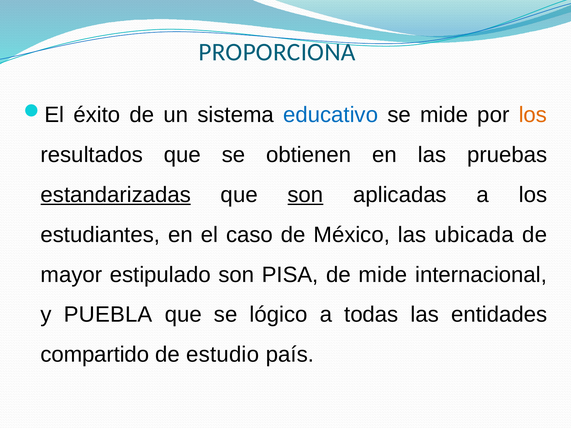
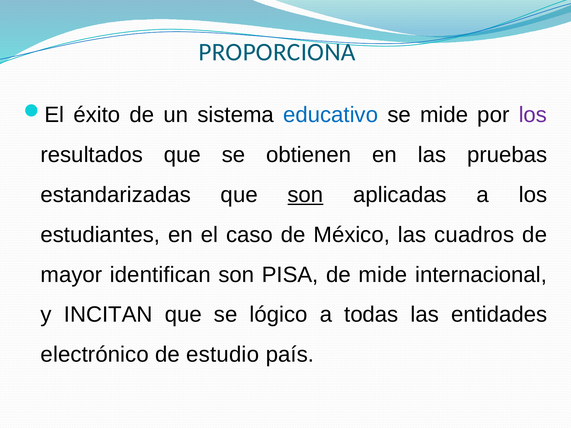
los colour: orange -> purple (533, 115)
estandarizadas underline: present -> none (116, 195)
ubicada: ubicada -> cuadros (474, 235)
estipulado: estipulado -> identifican (160, 275)
PUEBLA: PUEBLA -> INCITAN (108, 315)
compartido: compartido -> electrónico (95, 355)
